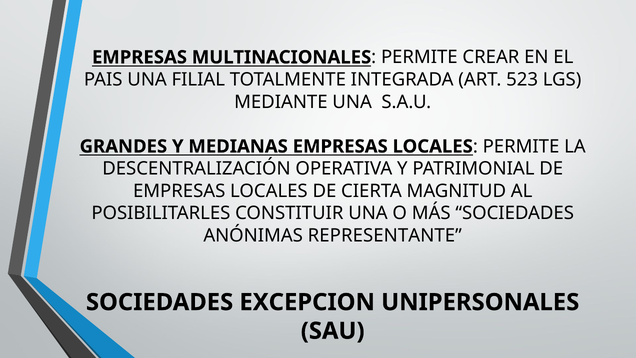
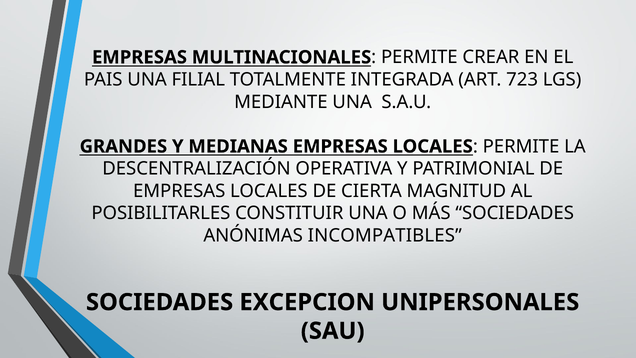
523: 523 -> 723 (522, 80)
REPRESENTANTE: REPRESENTANTE -> INCOMPATIBLES (385, 235)
